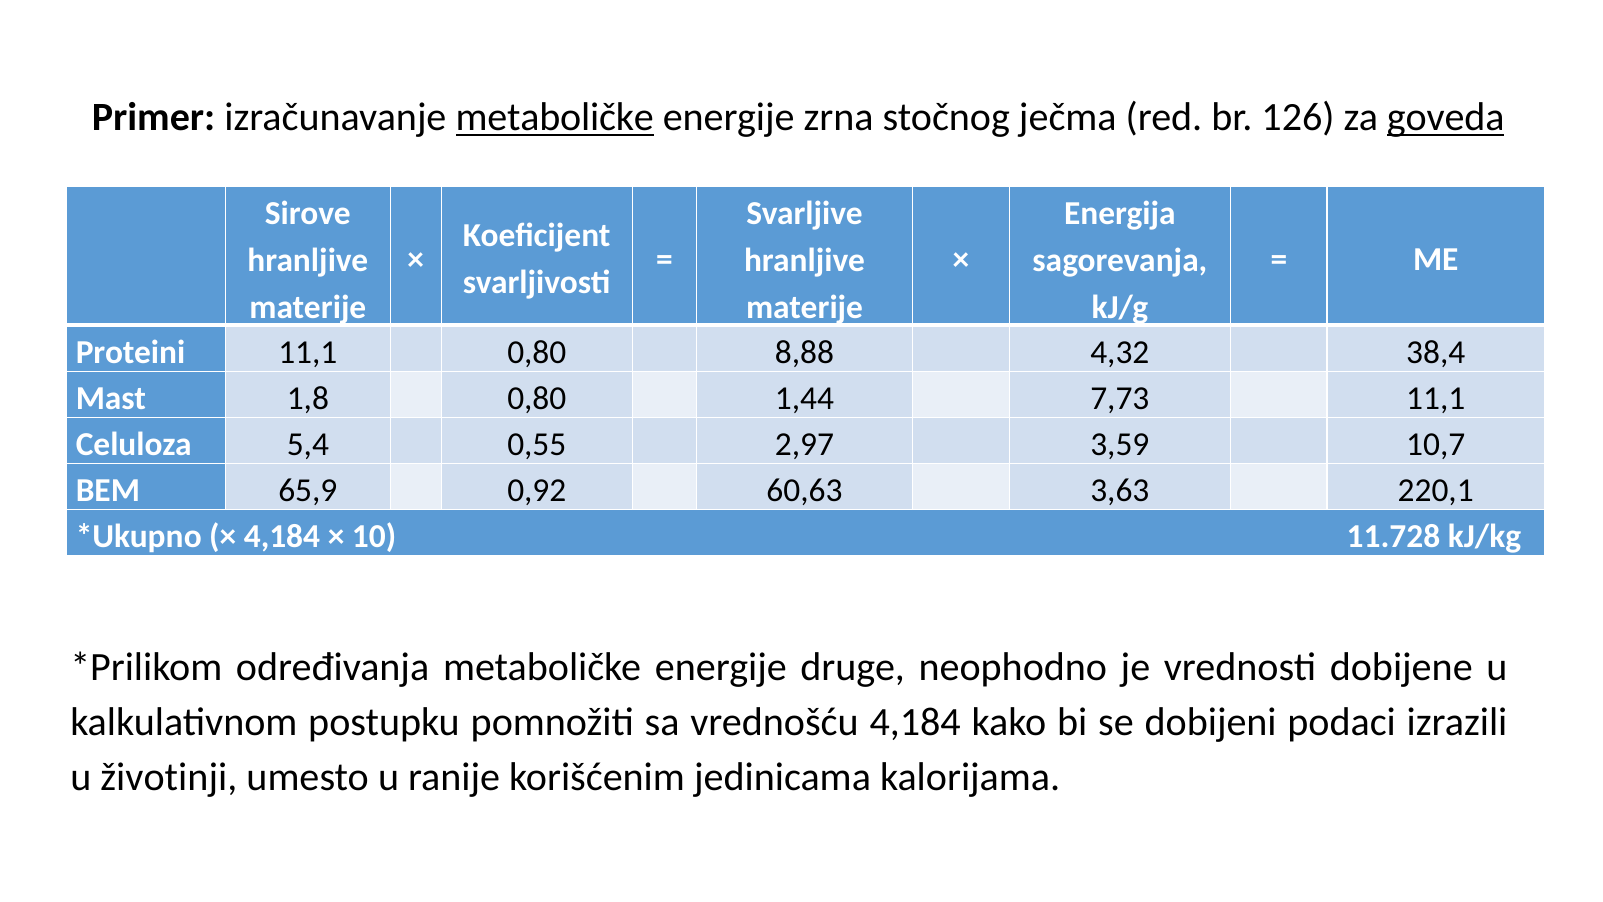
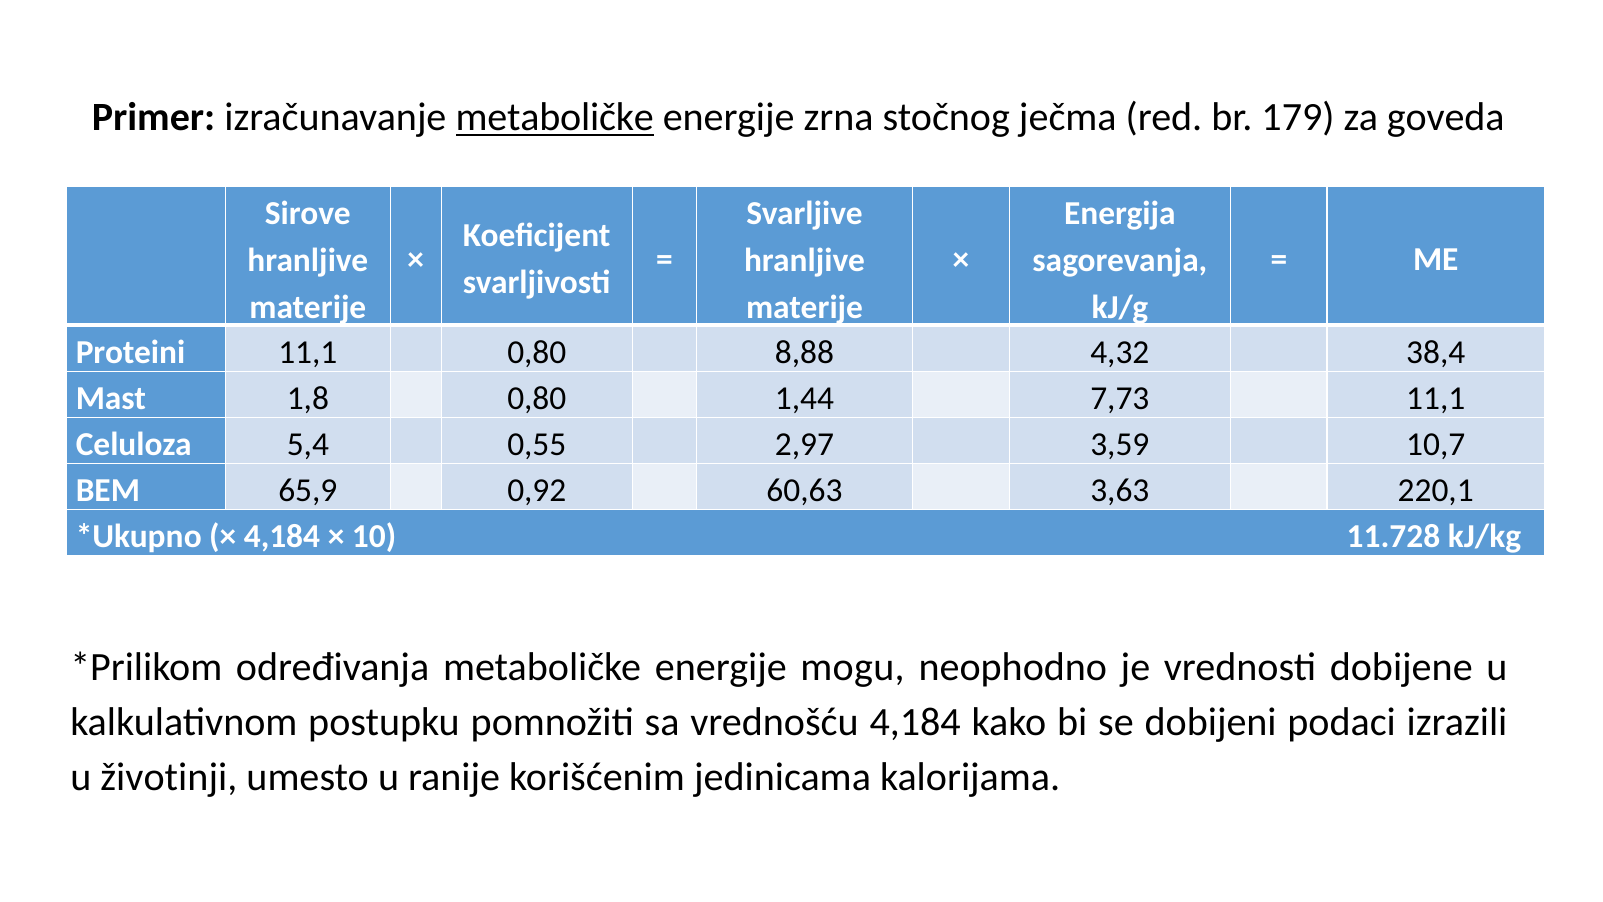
126: 126 -> 179 (1298, 118)
goveda underline: present -> none (1446, 118)
druge: druge -> mogu (853, 667)
